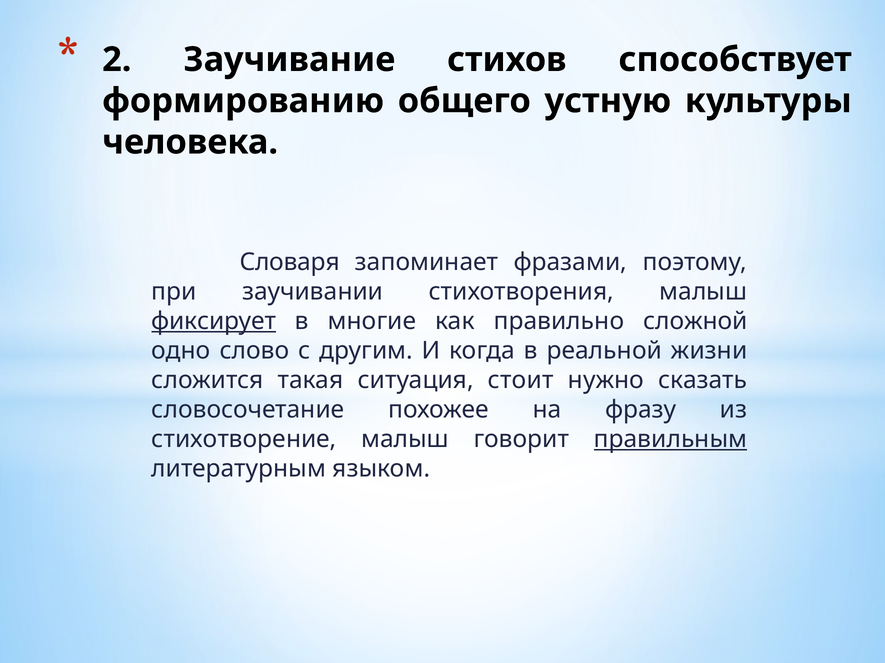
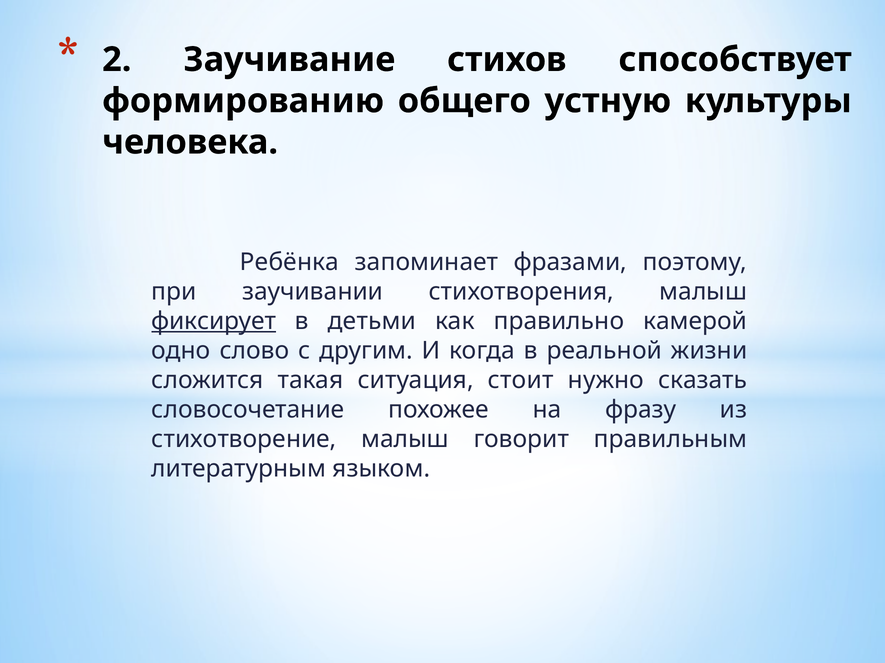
Словаря: Словаря -> Ребёнка (290, 262)
многие: многие -> детьми (372, 321)
сложной: сложной -> камерой (695, 321)
правильным underline: present -> none (670, 440)
